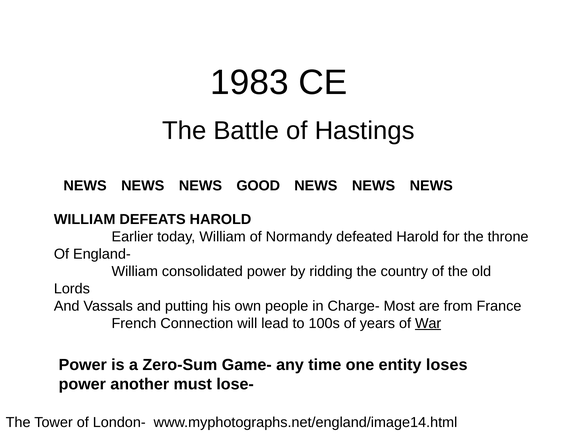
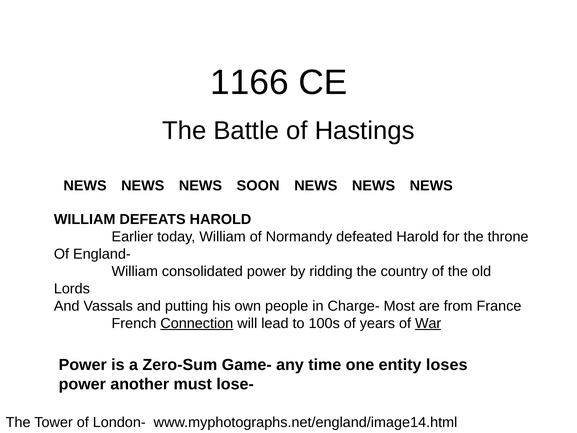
1983: 1983 -> 1166 (249, 83)
GOOD: GOOD -> SOON (258, 186)
Connection underline: none -> present (197, 323)
